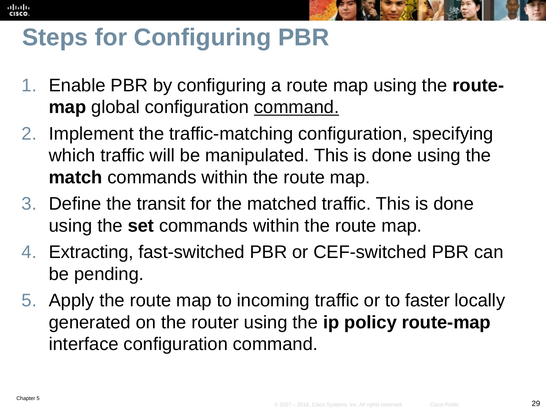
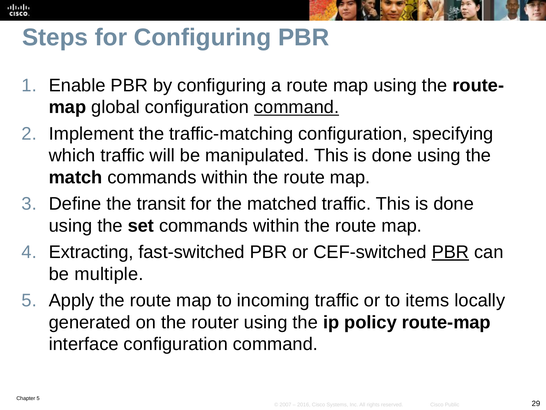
PBR underline: none -> present (450, 252)
pending: pending -> multiple (109, 274)
faster: faster -> items (427, 300)
